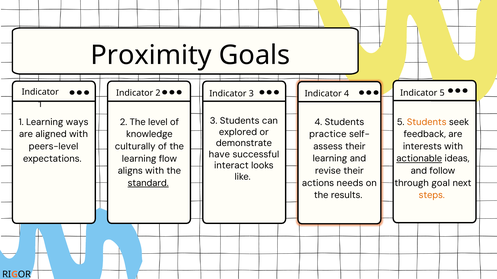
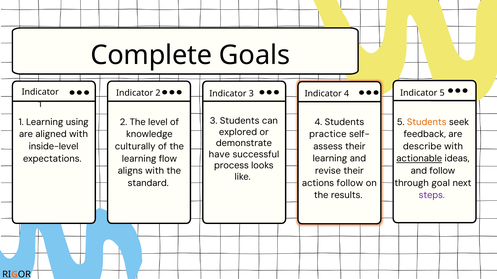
Proximity: Proximity -> Complete (151, 55)
ways: ways -> using (77, 122)
interests: interests -> describe (422, 147)
peers-level: peers-level -> inside-level (54, 147)
interact: interact -> process (231, 166)
actions needs: needs -> follow (350, 183)
standard underline: present -> none (148, 183)
steps colour: orange -> purple (432, 196)
